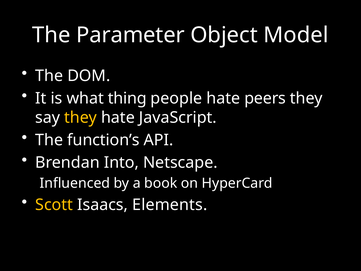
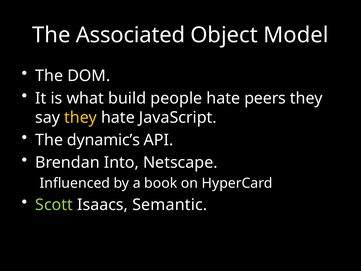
Parameter: Parameter -> Associated (130, 35)
thing: thing -> build (127, 98)
function’s: function’s -> dynamic’s (103, 140)
Scott colour: yellow -> light green (54, 205)
Elements: Elements -> Semantic (170, 205)
